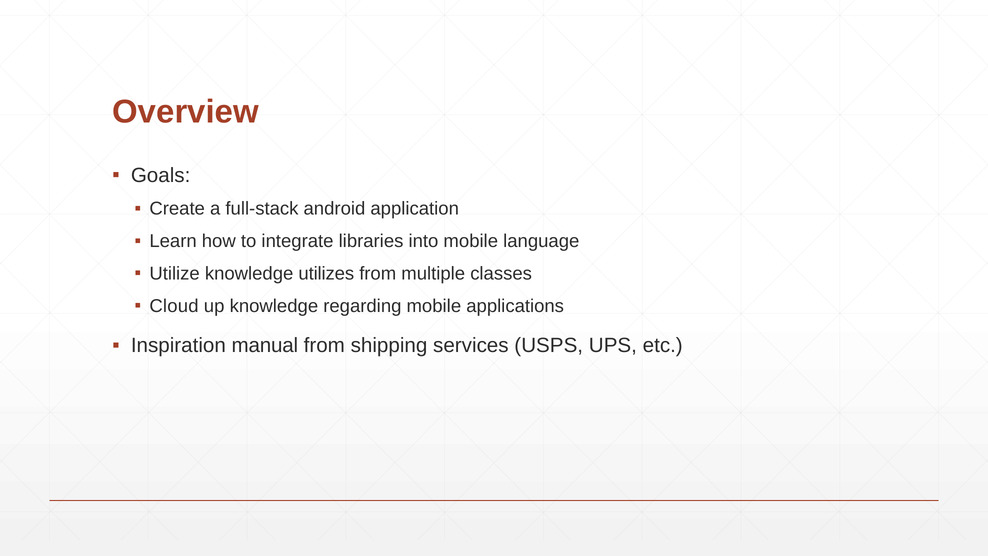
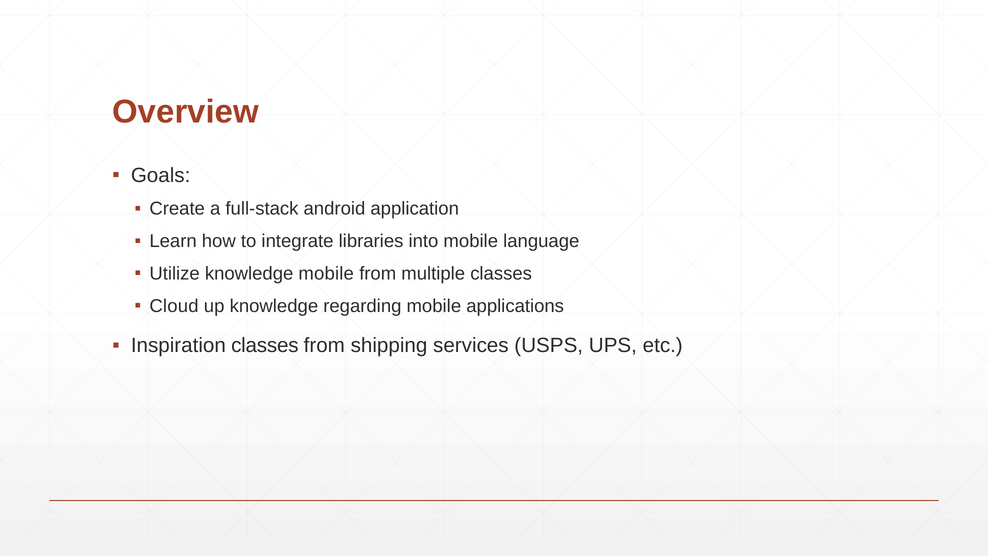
knowledge utilizes: utilizes -> mobile (326, 273)
Inspiration manual: manual -> classes (265, 345)
